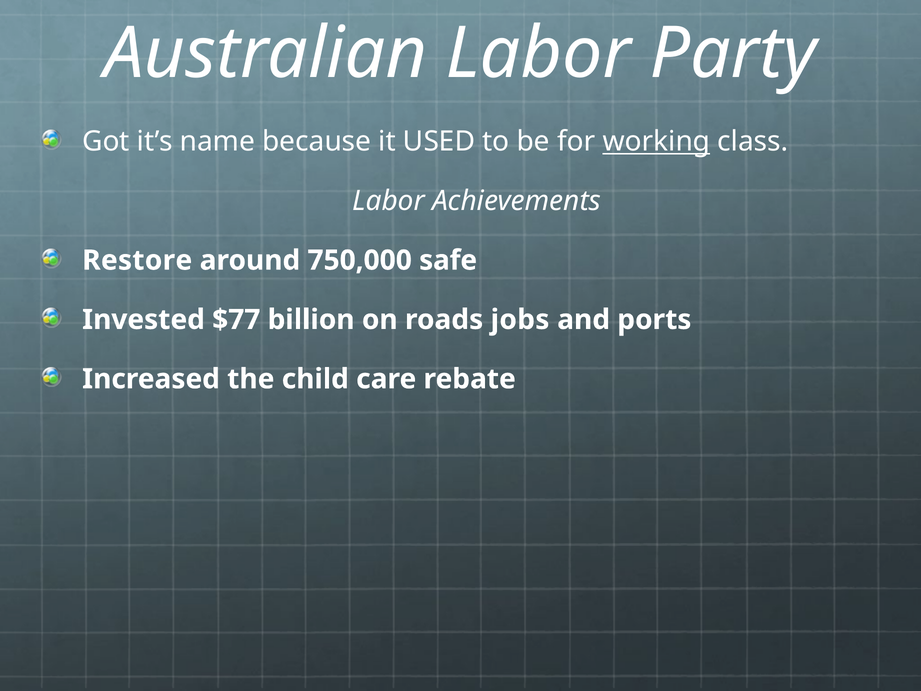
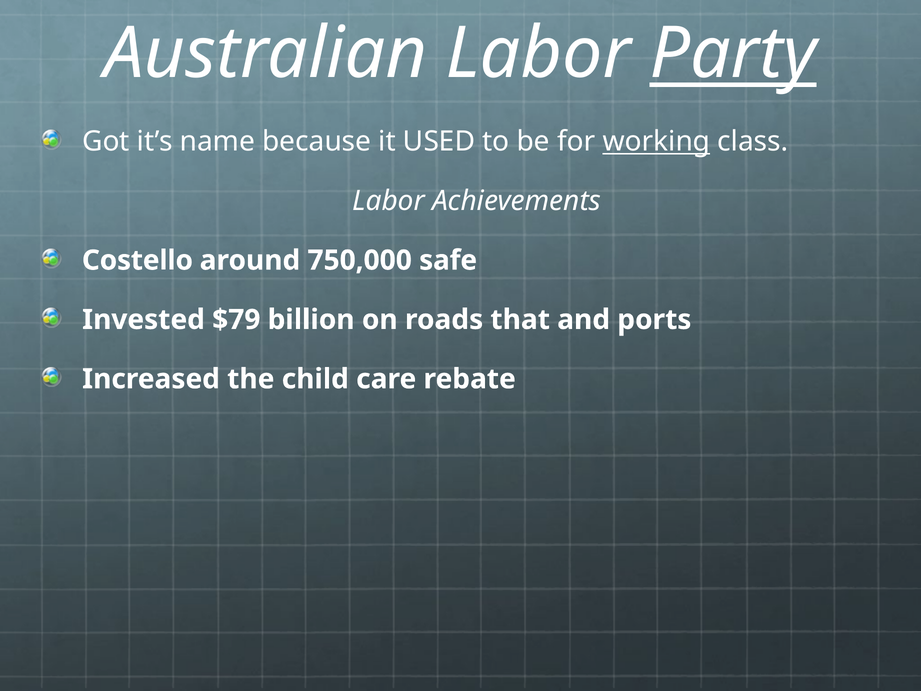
Party underline: none -> present (733, 54)
Restore: Restore -> Costello (137, 260)
$77: $77 -> $79 (236, 320)
jobs: jobs -> that (520, 320)
